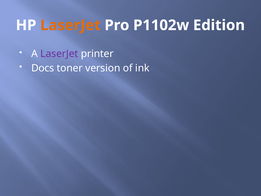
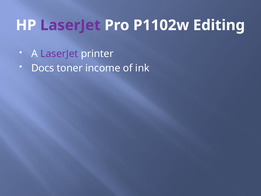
LaserJet colour: orange -> purple (70, 25)
Edition: Edition -> Editing (219, 25)
version: version -> income (103, 68)
